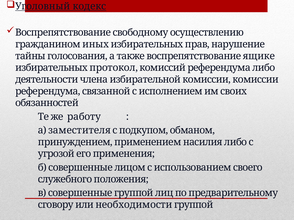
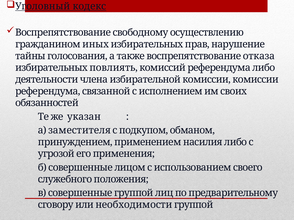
ящике: ящике -> отказа (259, 56)
протокол: протокол -> повлиять (114, 68)
работу: работу -> указан (84, 117)
